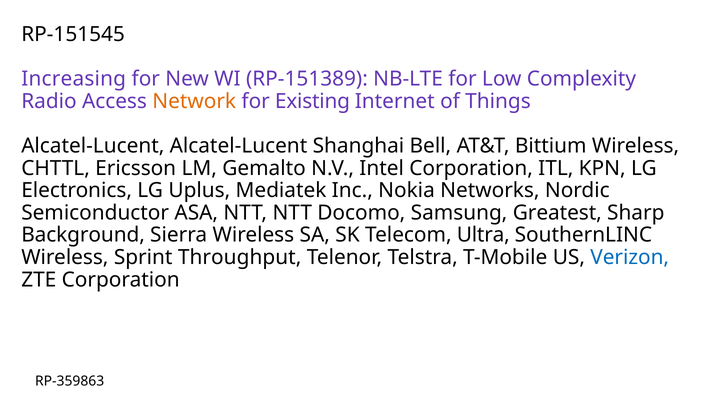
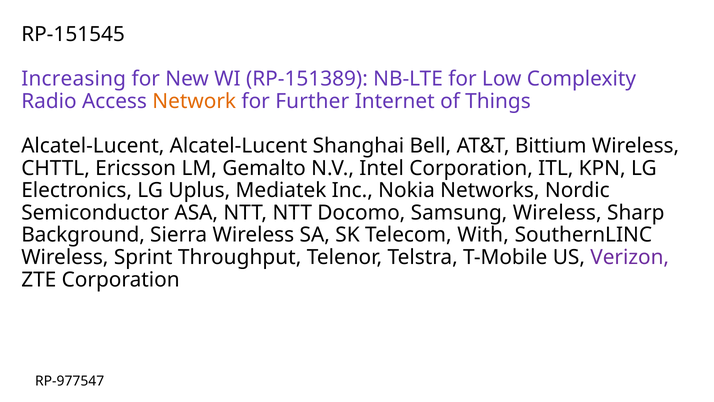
Existing: Existing -> Further (312, 101)
Samsung Greatest: Greatest -> Wireless (557, 213)
Ultra: Ultra -> With (483, 235)
Verizon colour: blue -> purple (630, 257)
RP-359863: RP-359863 -> RP-977547 (70, 381)
